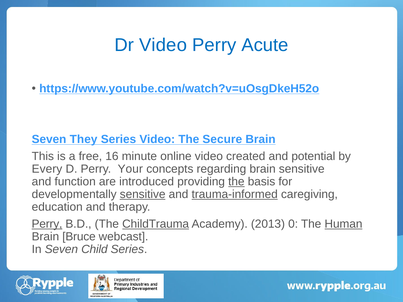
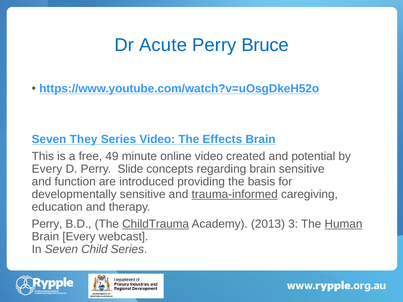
Dr Video: Video -> Acute (163, 45)
Acute: Acute -> Bruce (265, 45)
Secure: Secure -> Effects (222, 139)
16: 16 -> 49 (112, 156)
Your: Your -> Slide (130, 169)
the underline: present -> none (236, 182)
sensitive underline: present -> none (143, 194)
Perry underline: present -> none (47, 224)
0: 0 -> 3 (293, 224)
Brain Bruce: Bruce -> Every (79, 237)
